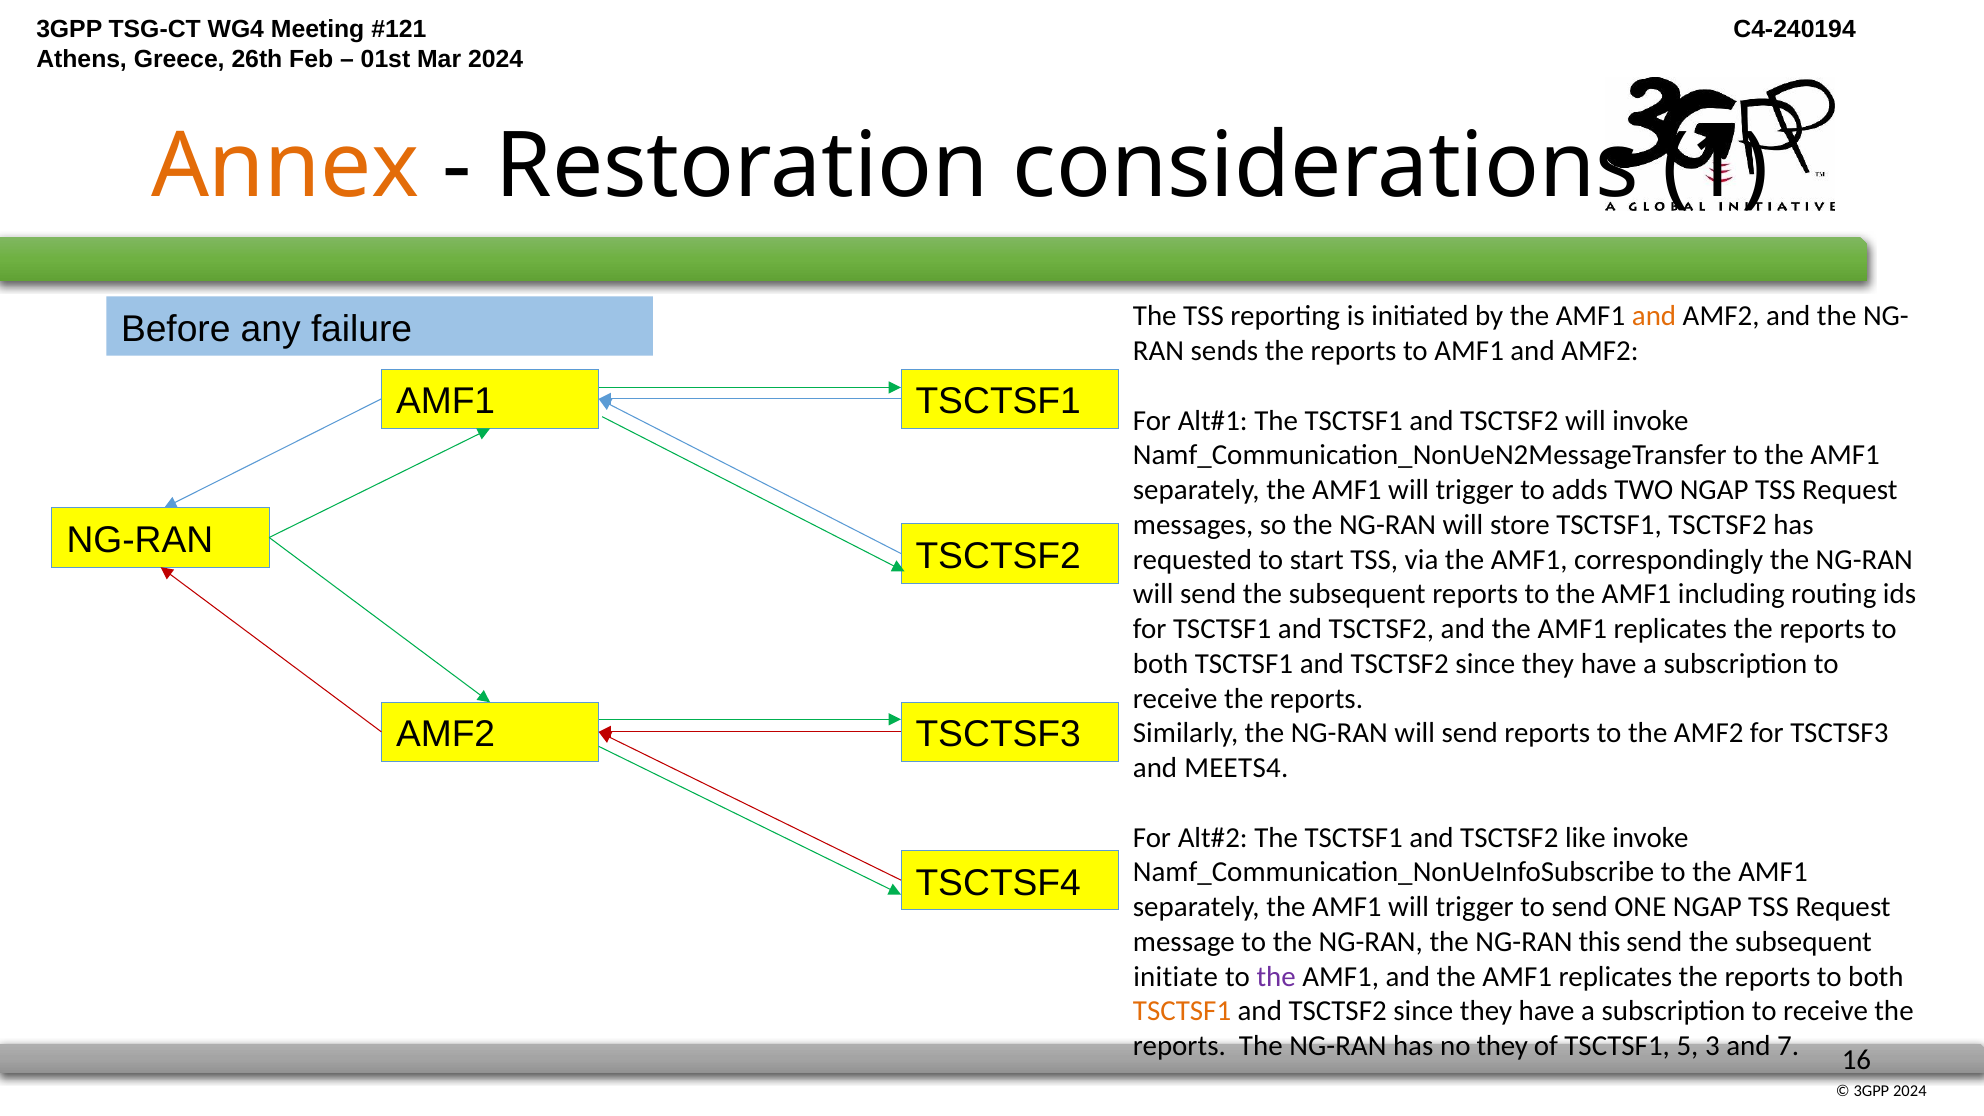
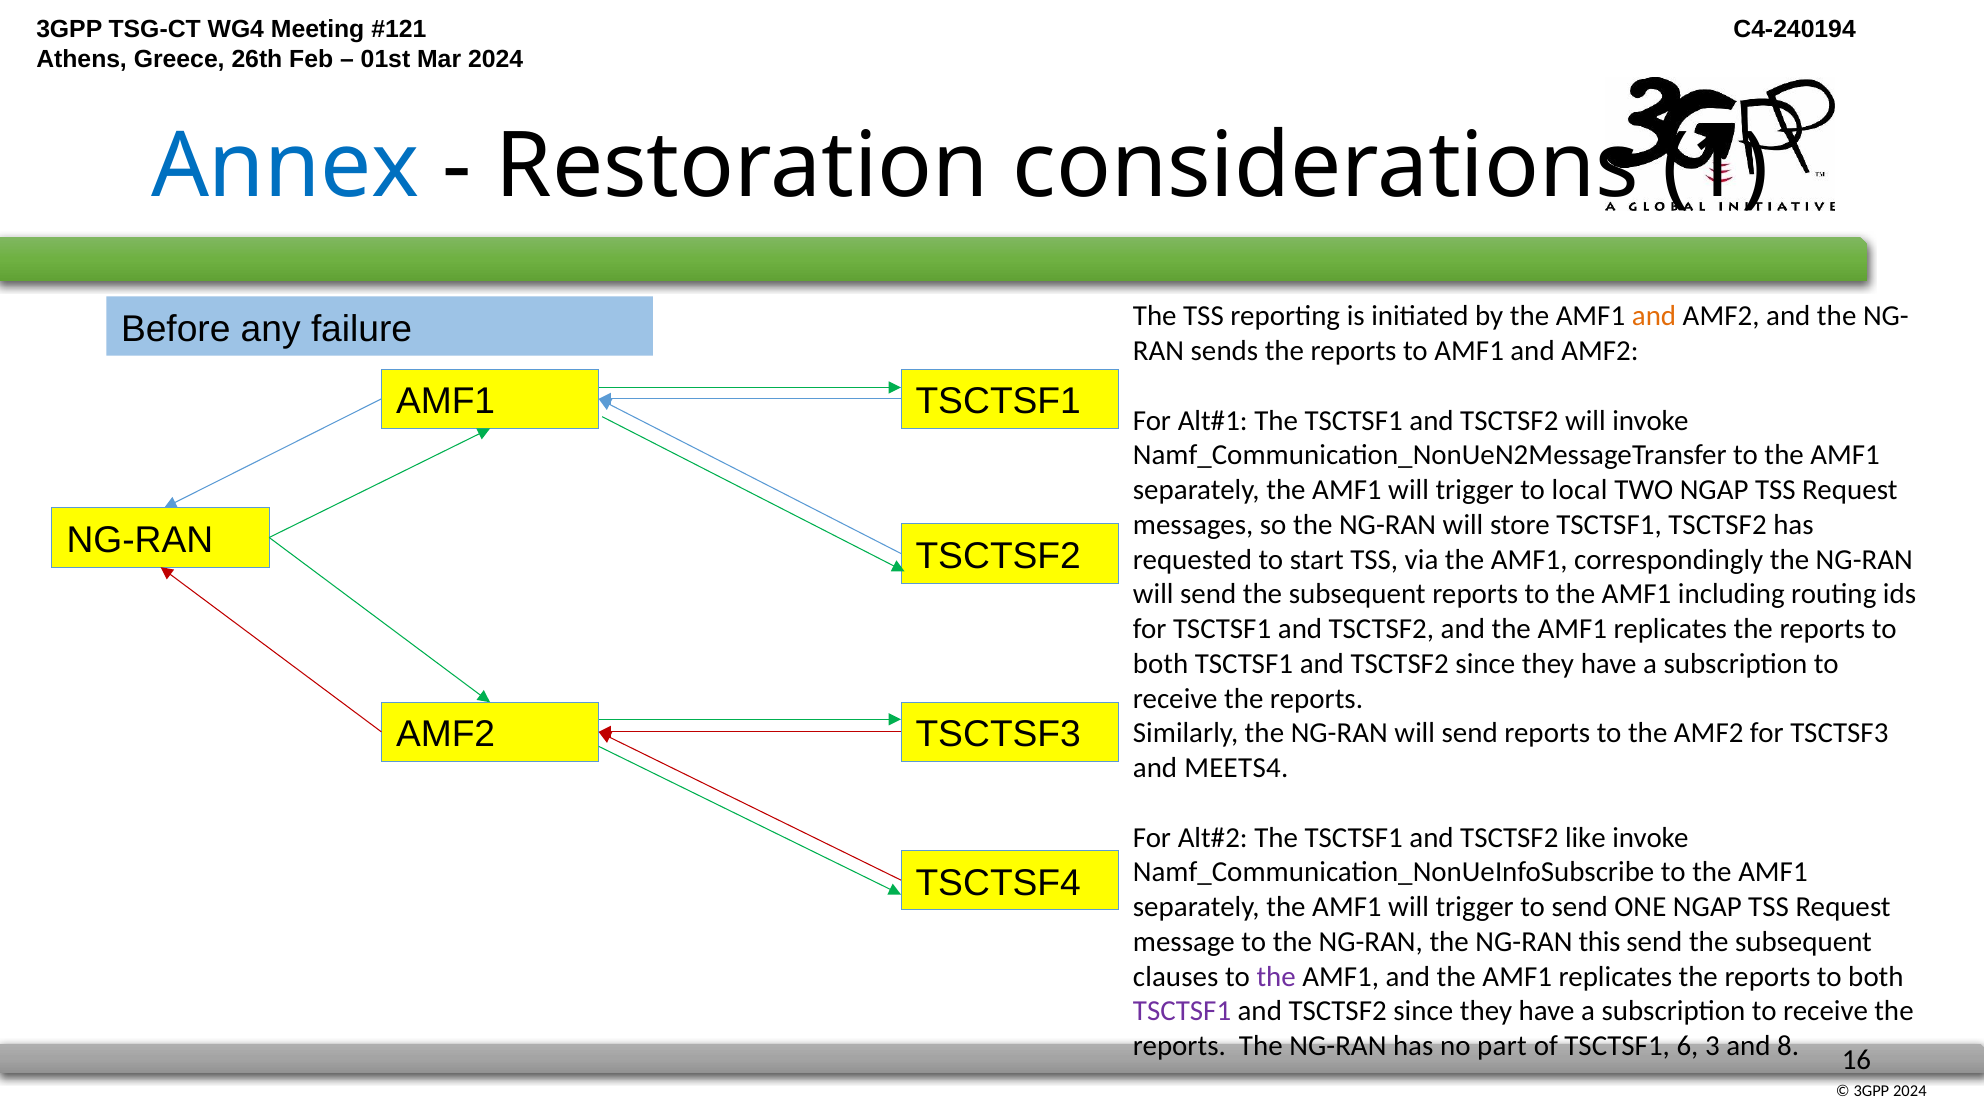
Annex colour: orange -> blue (285, 167)
adds: adds -> local (1580, 490)
initiate: initiate -> clauses (1176, 976)
TSCTSF1 colour: orange -> purple (1182, 1011)
no they: they -> part (1502, 1046)
5: 5 -> 6 (1687, 1046)
7: 7 -> 8 (1788, 1046)
